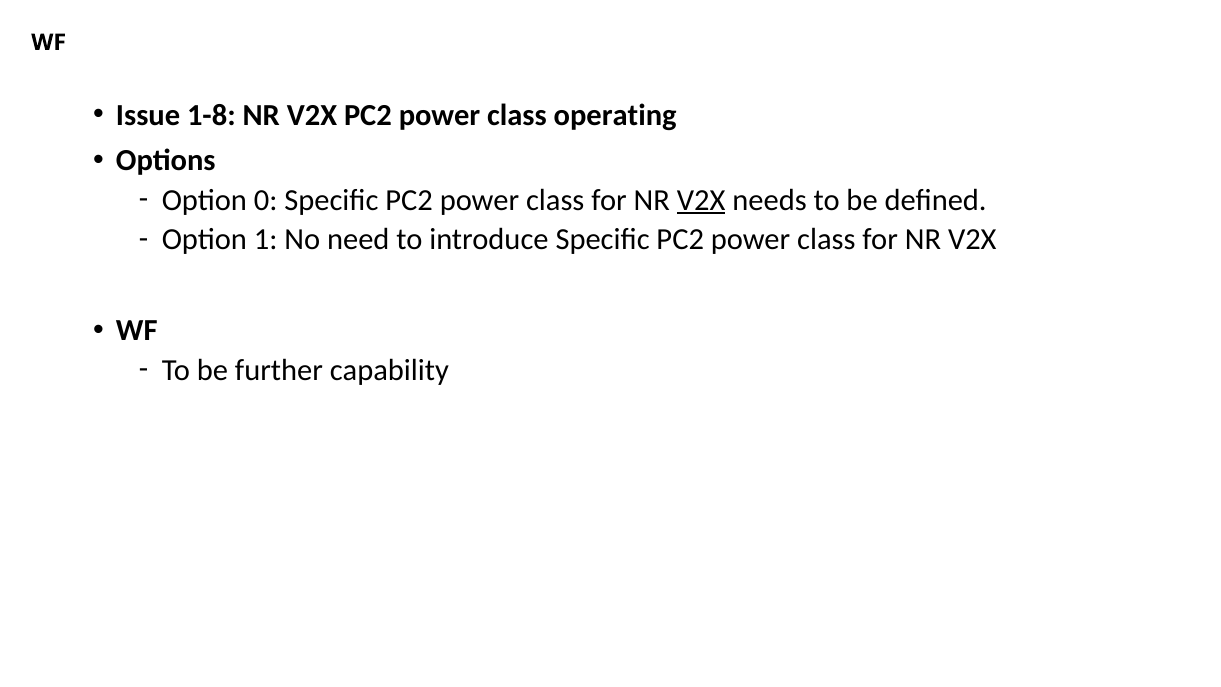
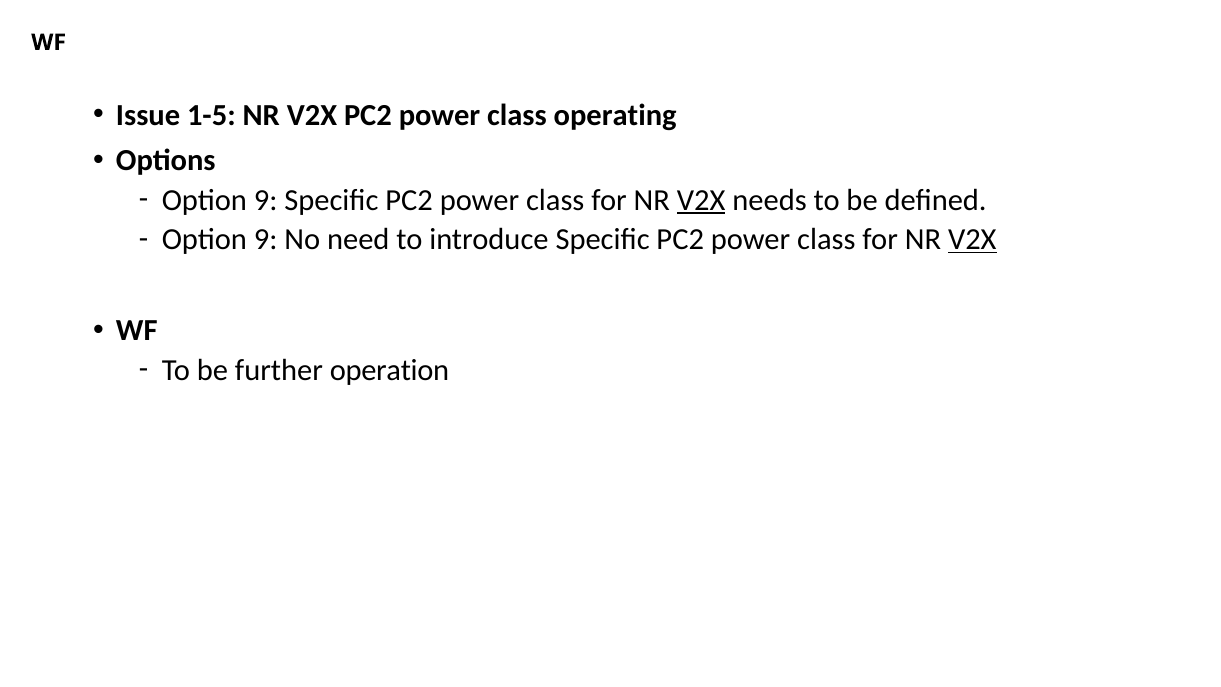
1-8: 1-8 -> 1-5 (211, 115)
0: 0 -> 9 (266, 200)
1: 1 -> 9 (266, 239)
V2X underline: none -> present (972, 239)
capability: capability -> operation (389, 370)
